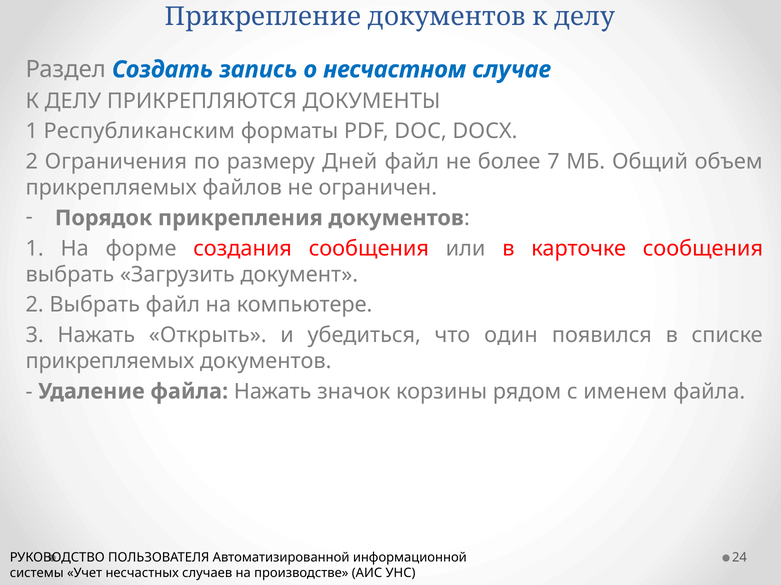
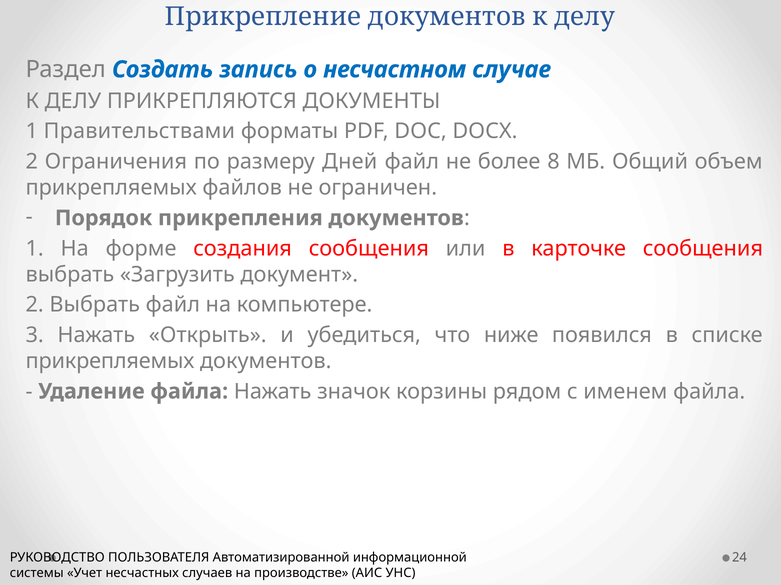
Республиканским: Республиканским -> Правительствами (139, 132)
7: 7 -> 8 (553, 162)
один: один -> ниже (511, 335)
